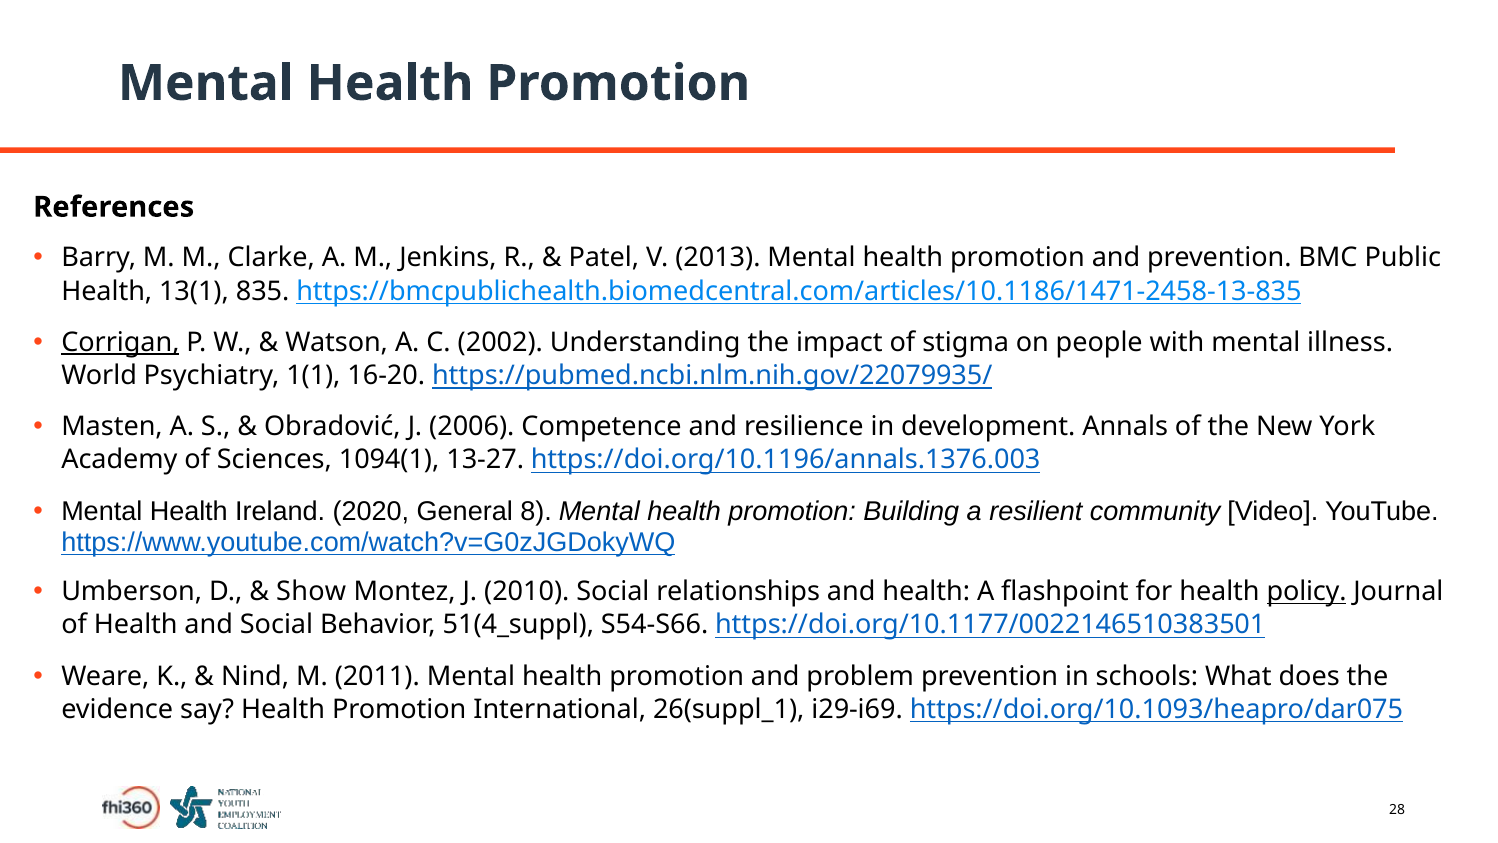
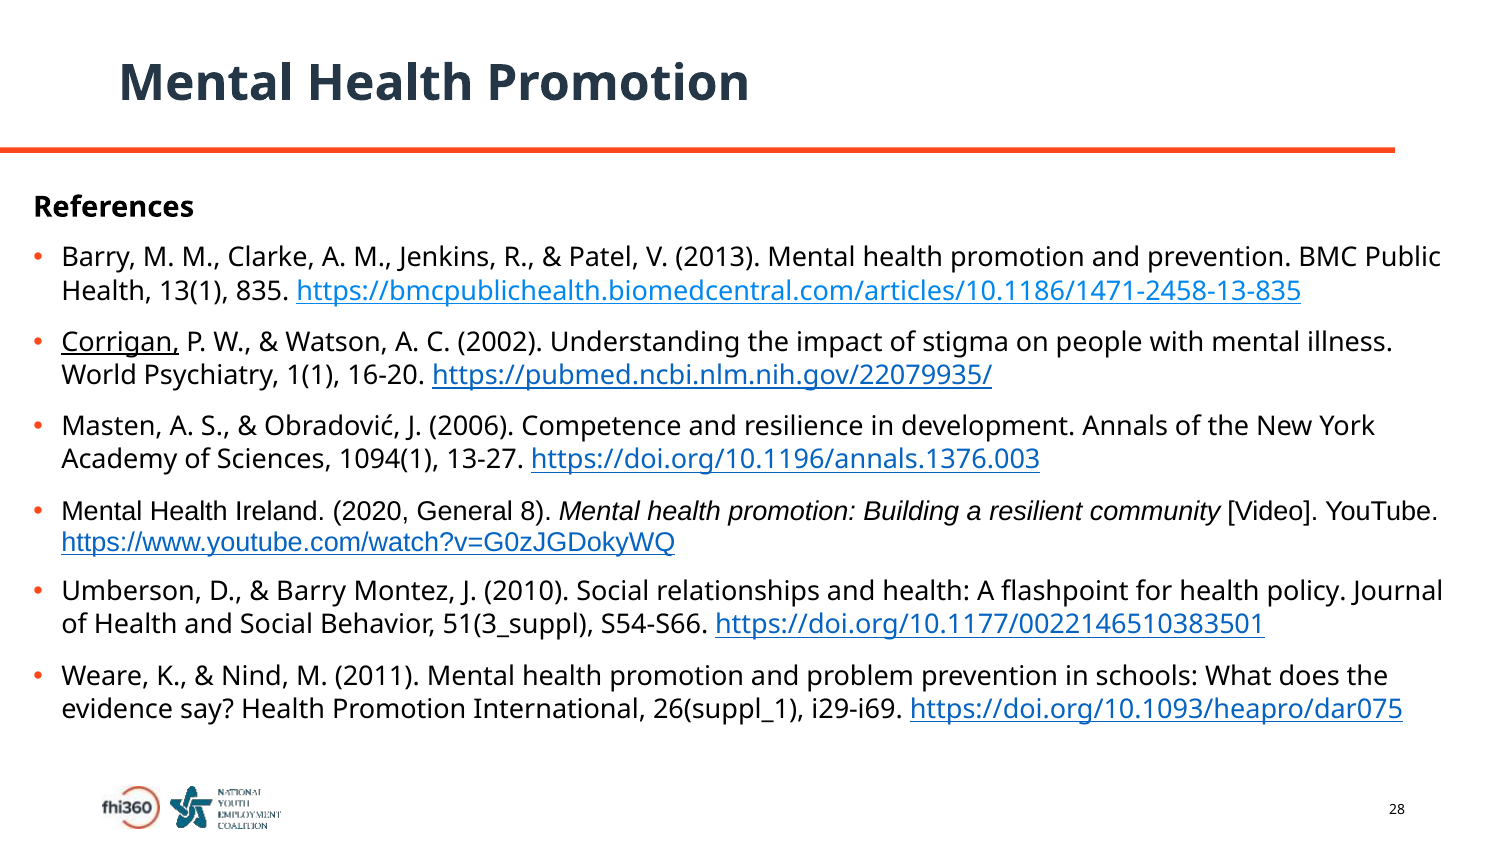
Show: Show -> Barry (311, 592)
policy underline: present -> none (1307, 592)
51(4_suppl: 51(4_suppl -> 51(3_suppl (518, 625)
